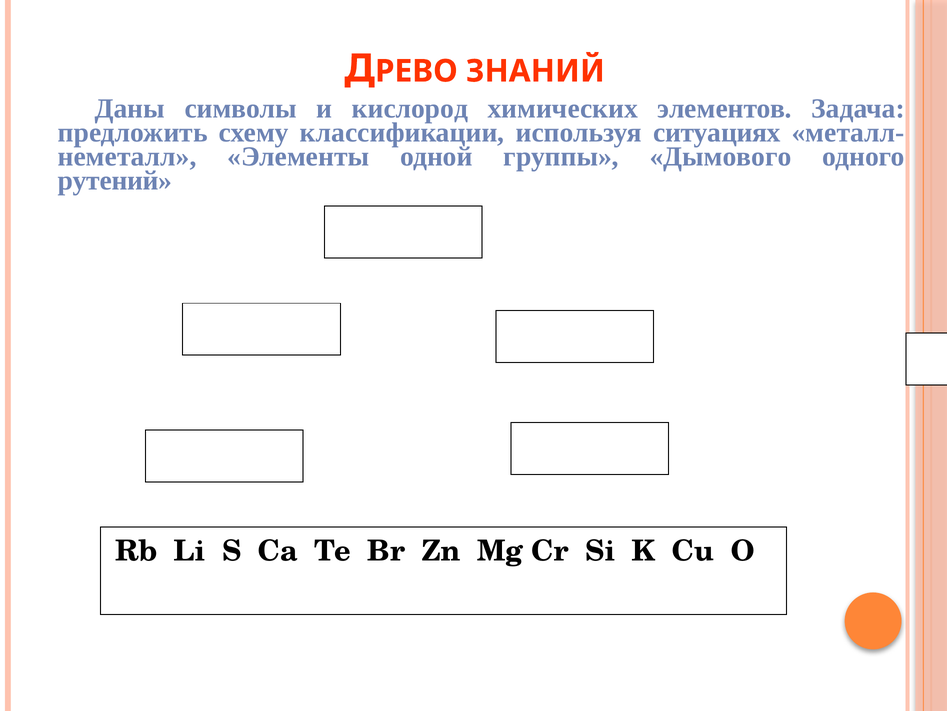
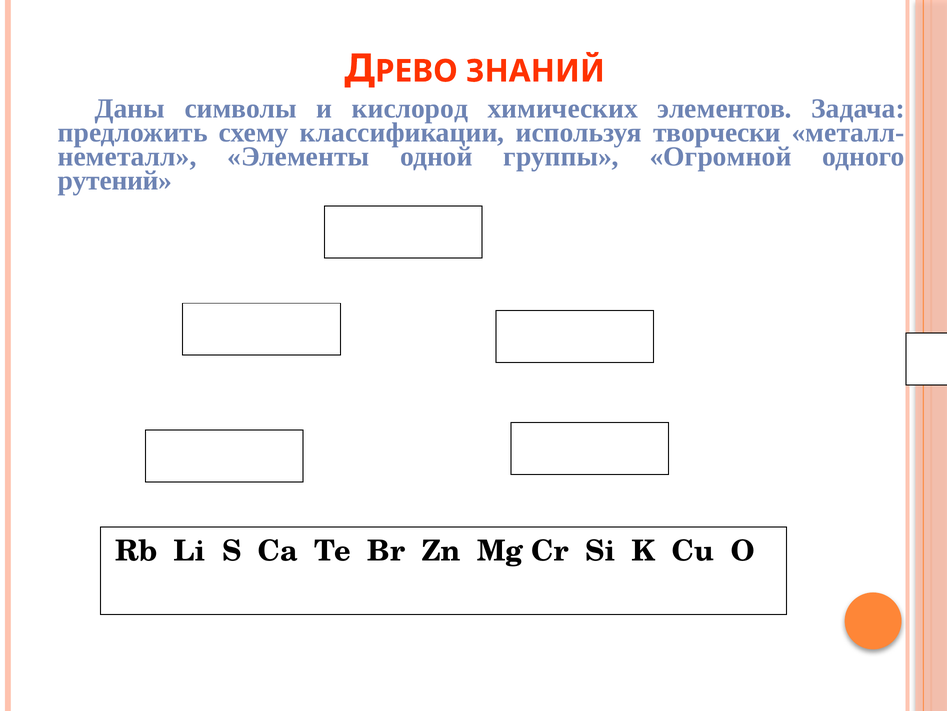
ситуациях: ситуациях -> творчески (717, 133)
Дымового: Дымового -> Огромной (721, 156)
